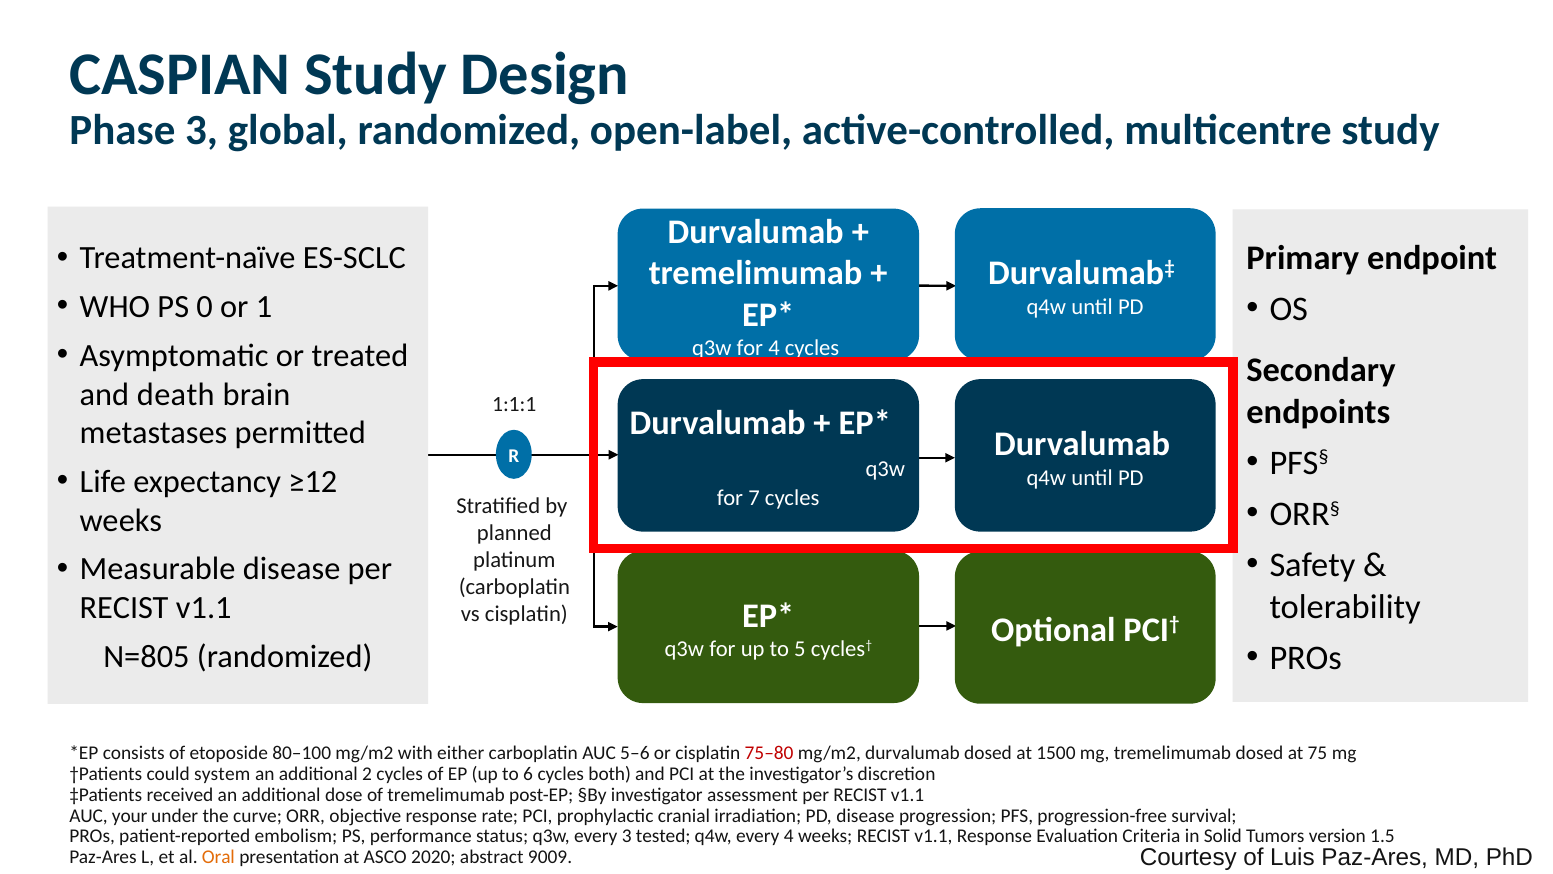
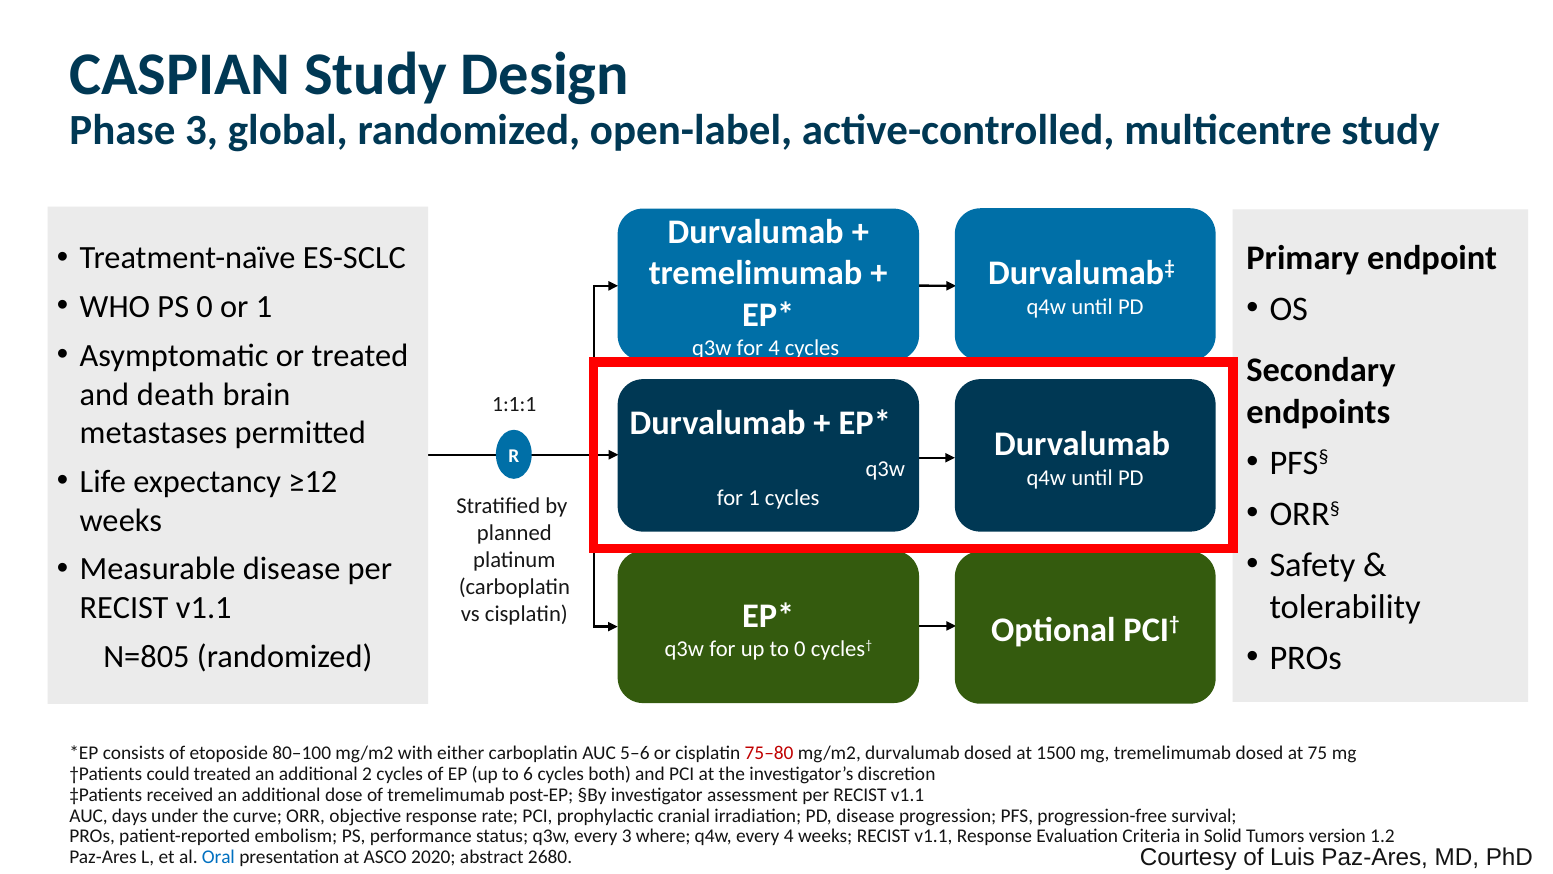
for 7: 7 -> 1 (754, 498)
to 5: 5 -> 0 (800, 649)
could system: system -> treated (222, 773)
your: your -> days (130, 815)
tested: tested -> where (663, 836)
1.5: 1.5 -> 1.2 (1382, 836)
Oral colour: orange -> blue (218, 857)
9009: 9009 -> 2680 (550, 857)
